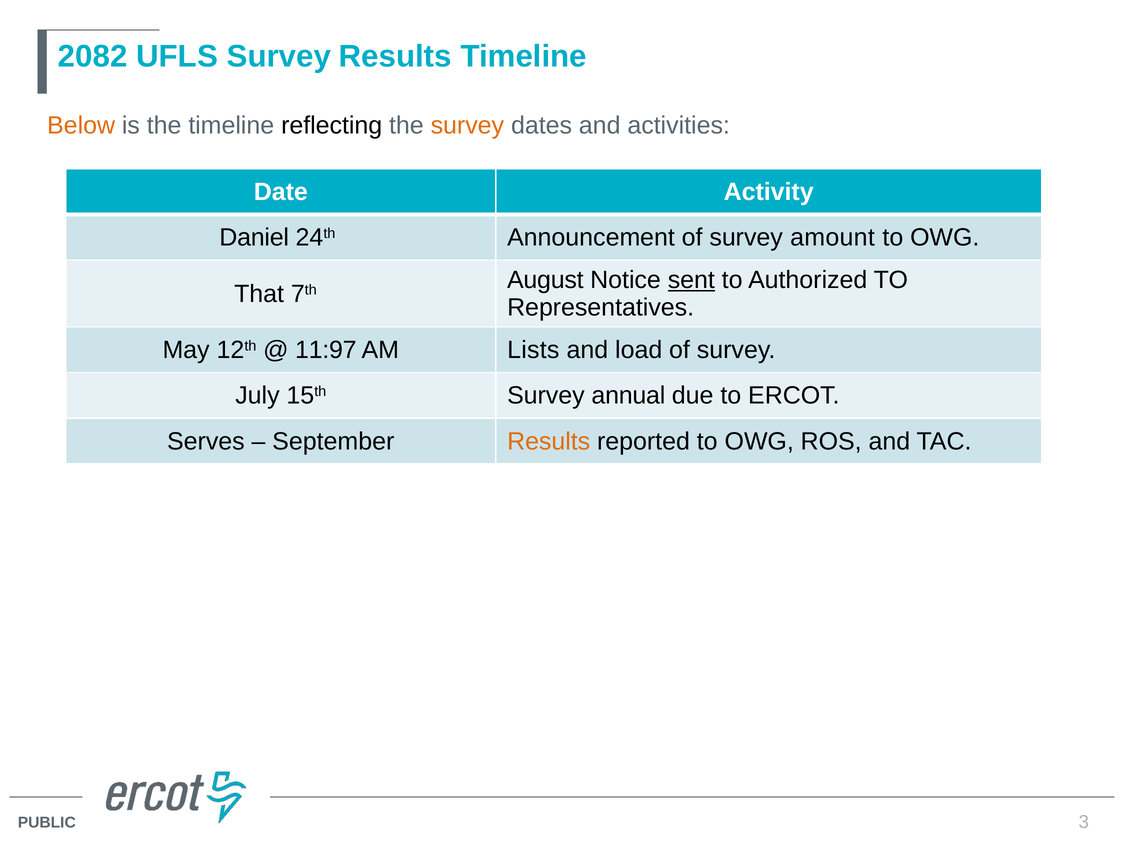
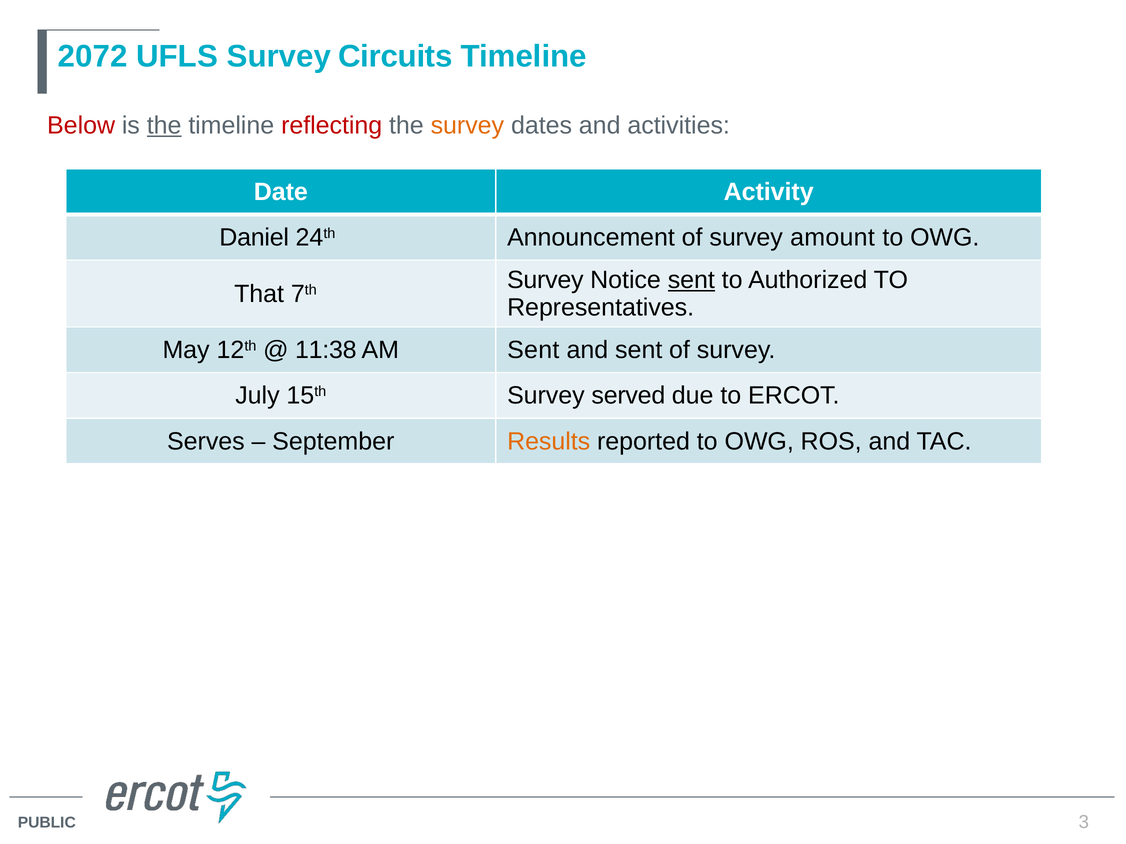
2082: 2082 -> 2072 (93, 57)
Survey Results: Results -> Circuits (395, 57)
Below colour: orange -> red (81, 125)
the underline: none -> present (164, 125)
reflecting colour: black -> red (332, 125)
August: August -> Survey (545, 280)
11:97: 11:97 -> 11:38 (326, 350)
AM Lists: Lists -> Sent (533, 350)
and load: load -> sent (639, 350)
annual: annual -> served (628, 396)
